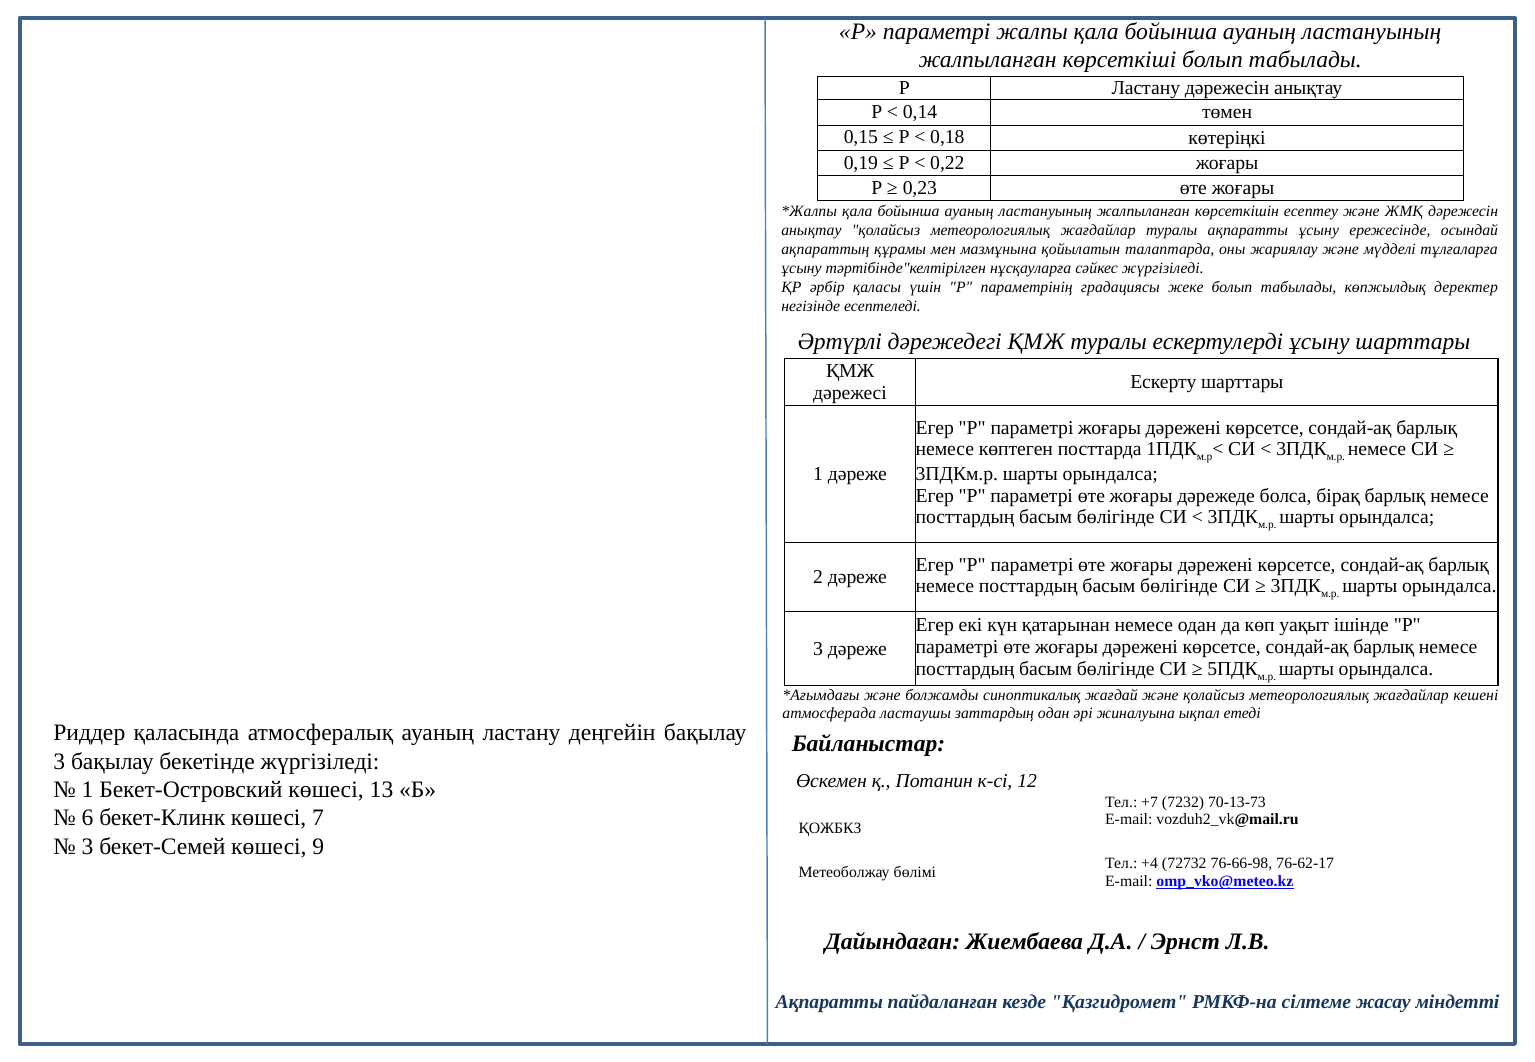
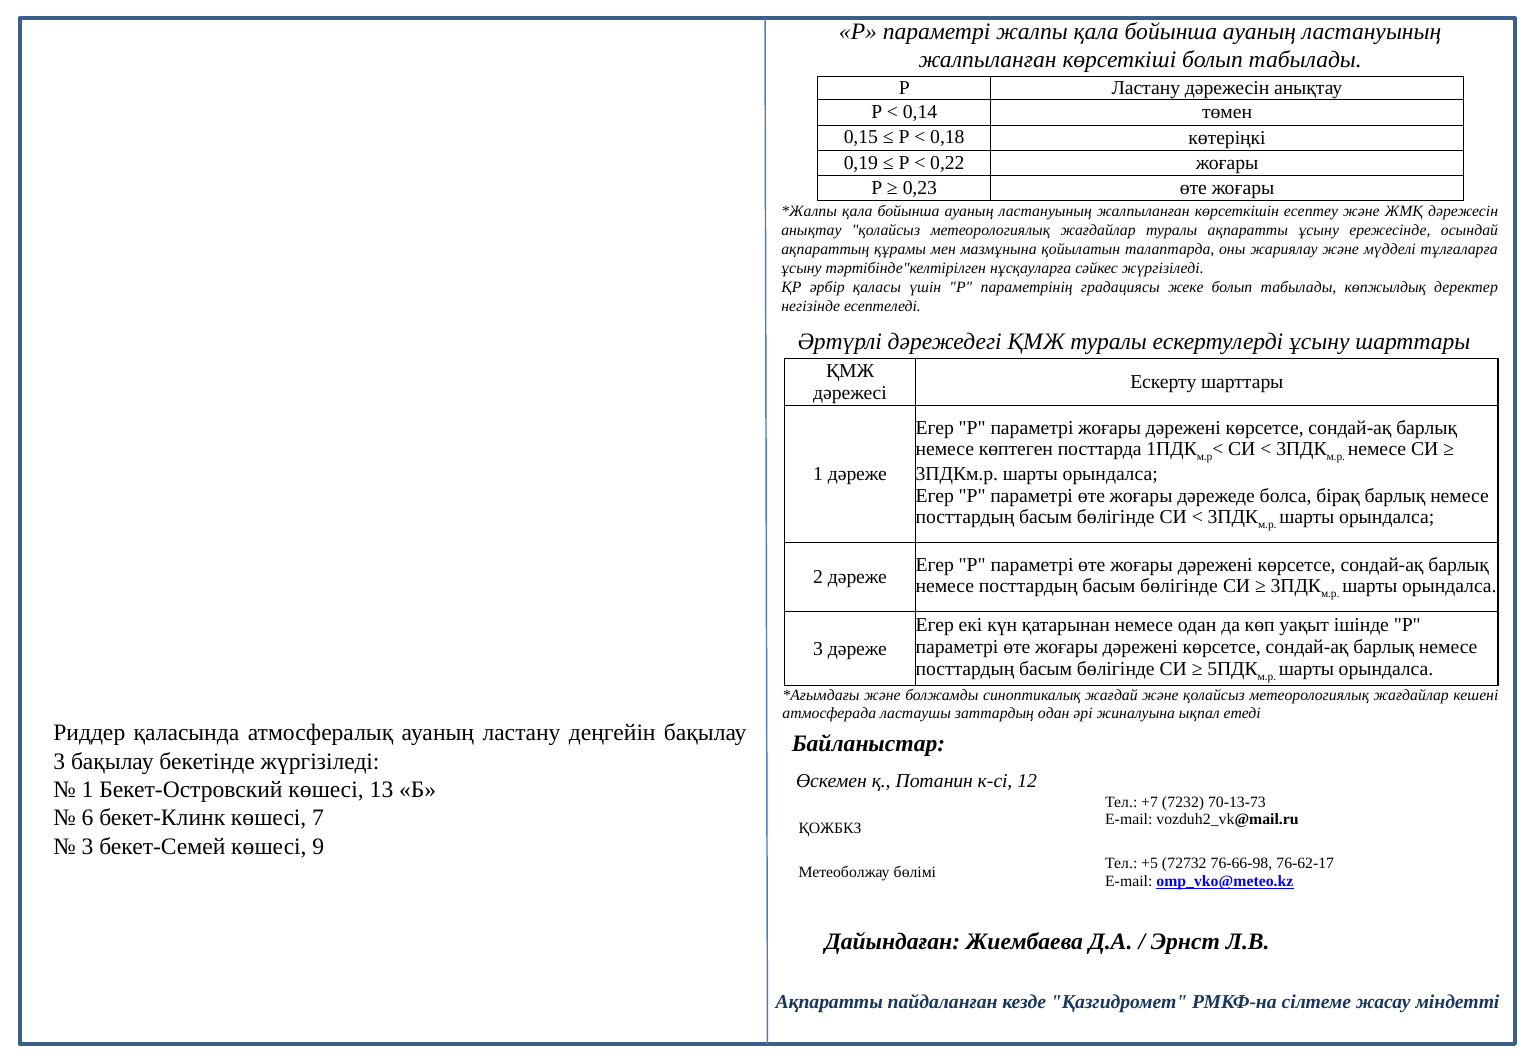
+4: +4 -> +5 (1150, 864)
